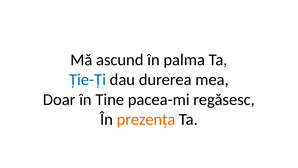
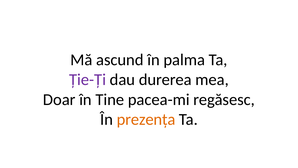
Ție-Ți colour: blue -> purple (88, 80)
